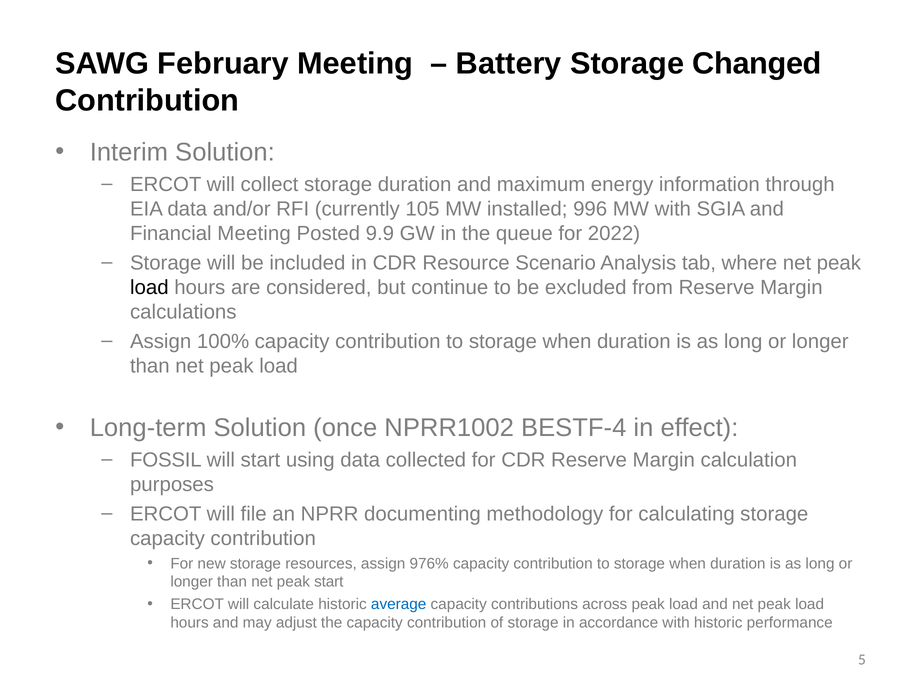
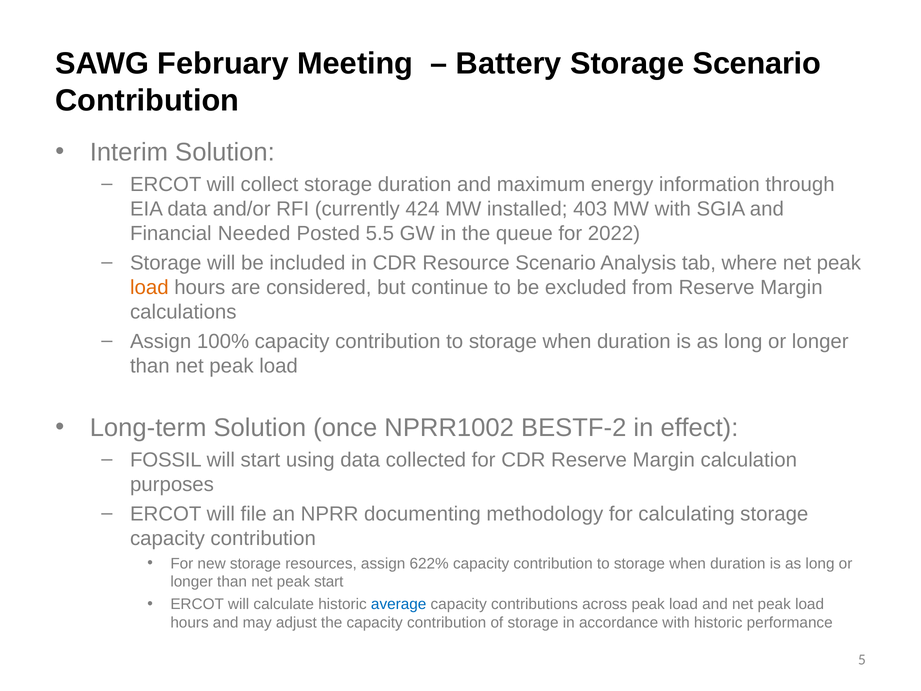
Storage Changed: Changed -> Scenario (757, 64)
105: 105 -> 424 (422, 209)
996: 996 -> 403 (590, 209)
Financial Meeting: Meeting -> Needed (254, 233)
9.9: 9.9 -> 5.5 (380, 233)
load colour: black -> orange (149, 287)
BESTF-4: BESTF-4 -> BESTF-2 (574, 428)
976%: 976% -> 622% (429, 563)
